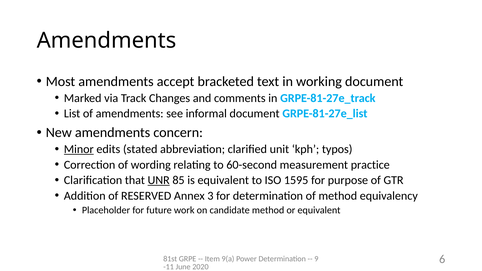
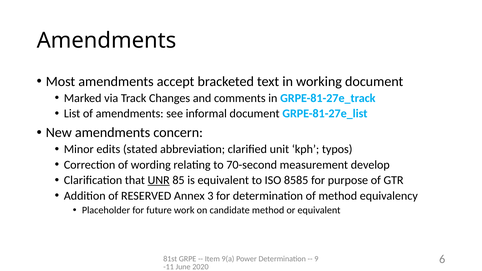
Minor underline: present -> none (79, 149)
60-second: 60-second -> 70-second (252, 165)
practice: practice -> develop (370, 165)
1595: 1595 -> 8585 (296, 180)
